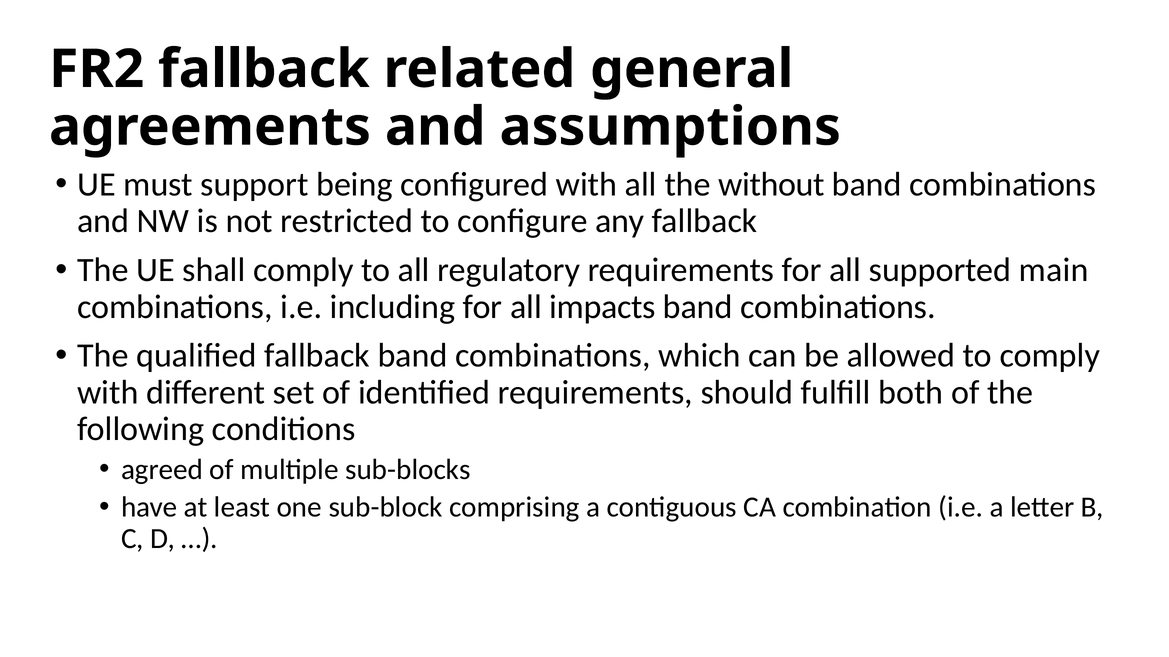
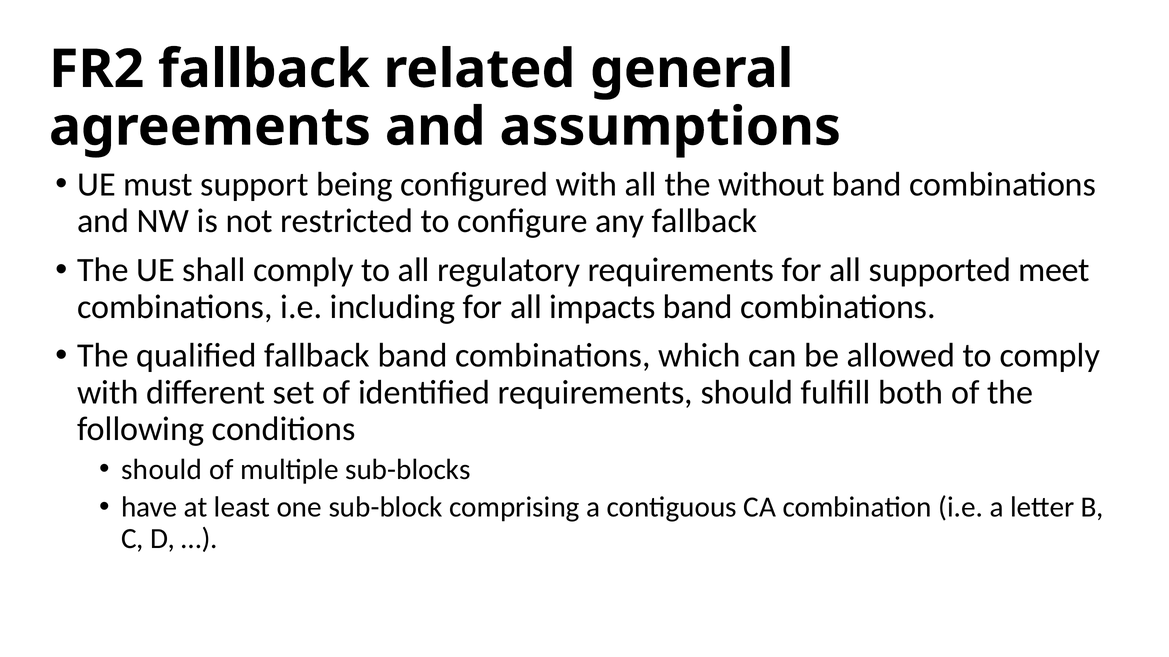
main: main -> meet (1054, 270)
agreed: agreed -> should (162, 470)
